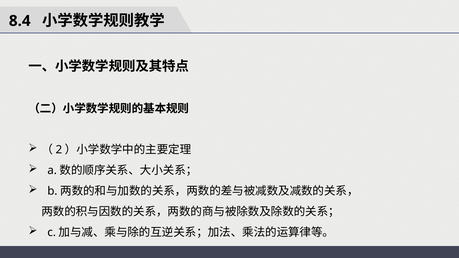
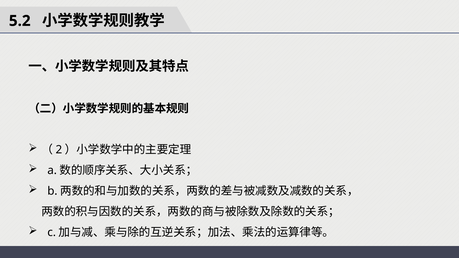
8.4: 8.4 -> 5.2 (20, 21)
